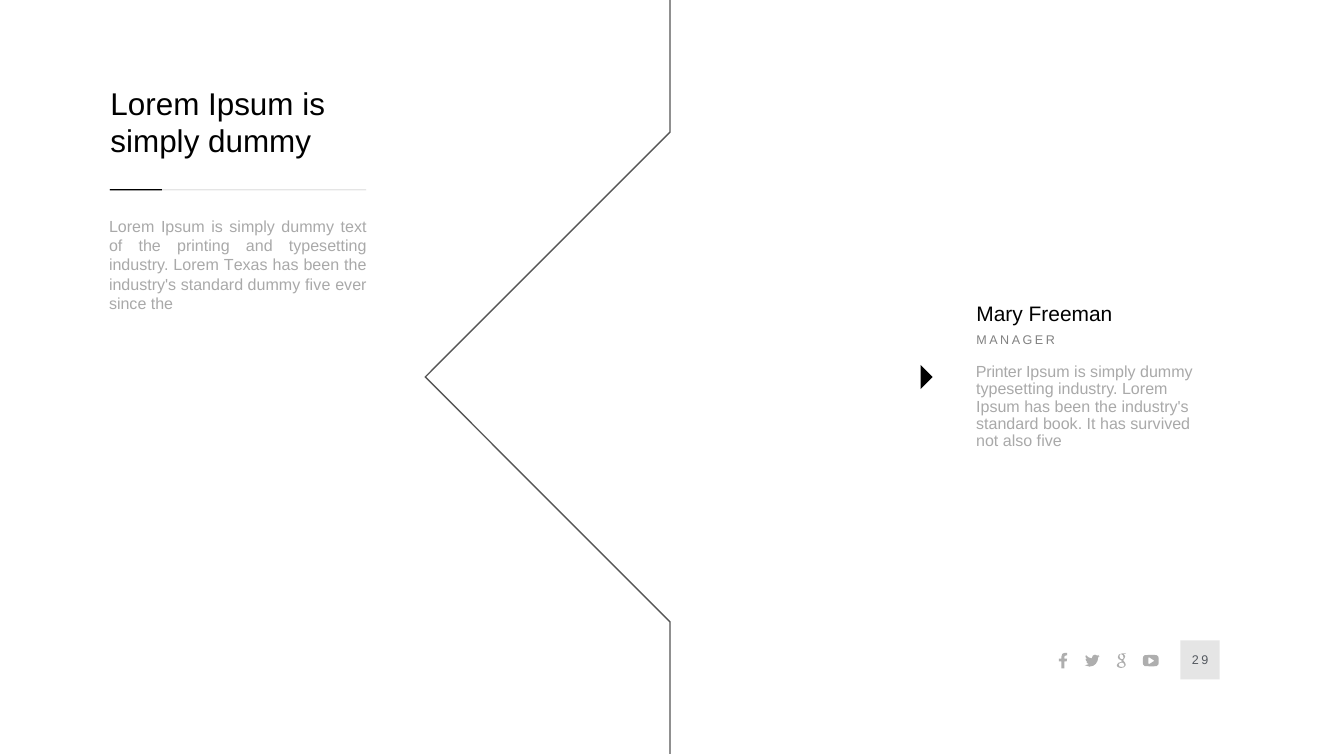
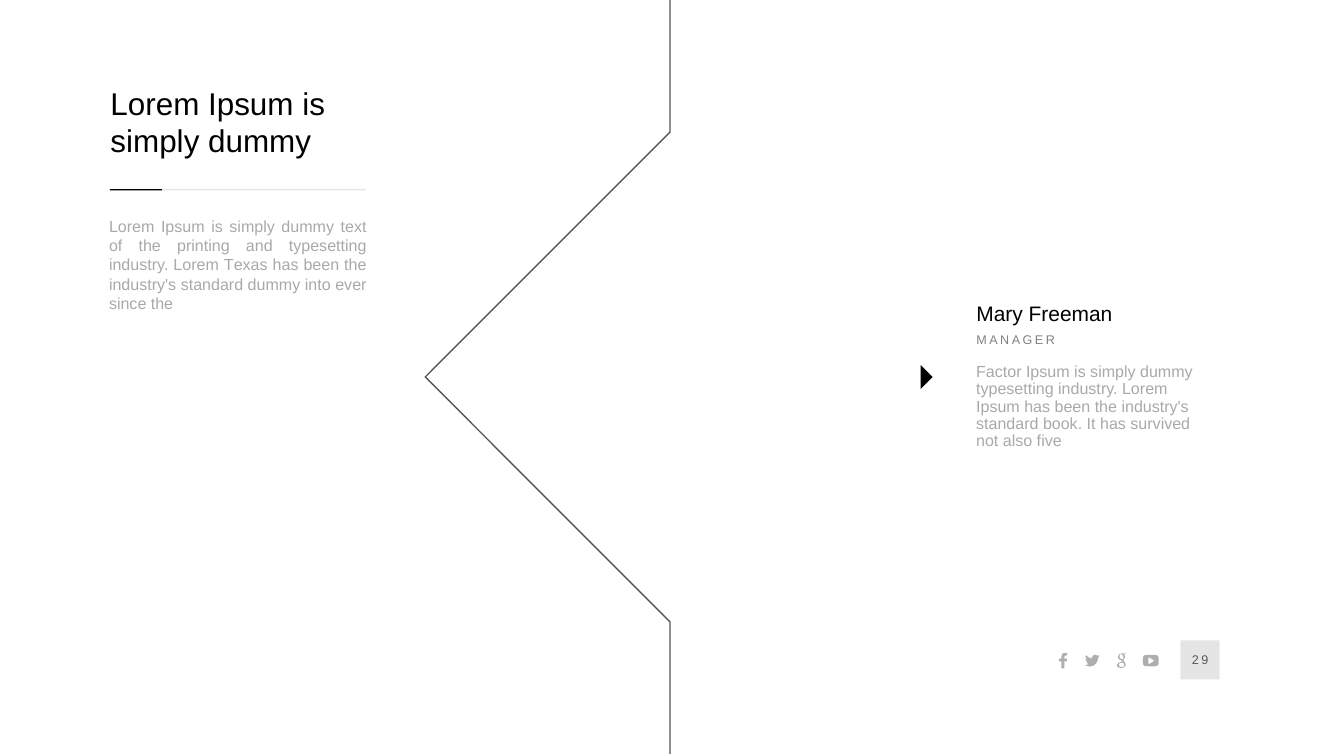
dummy five: five -> into (318, 285)
Printer: Printer -> Factor (999, 372)
